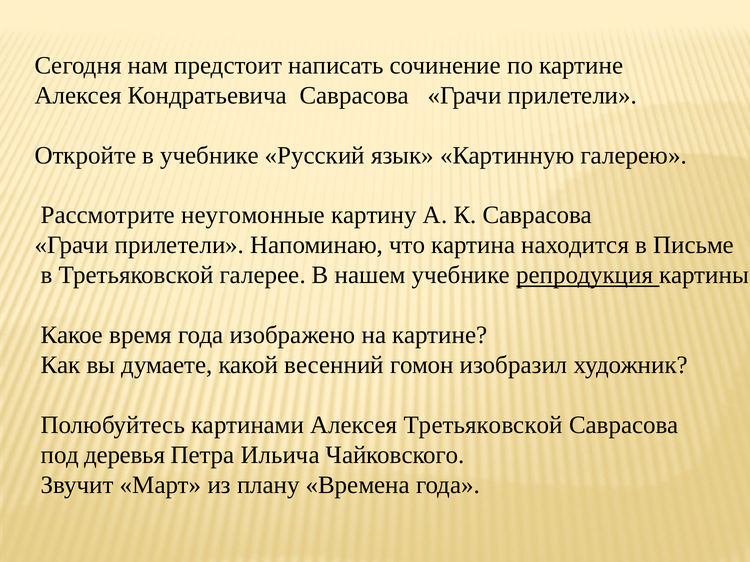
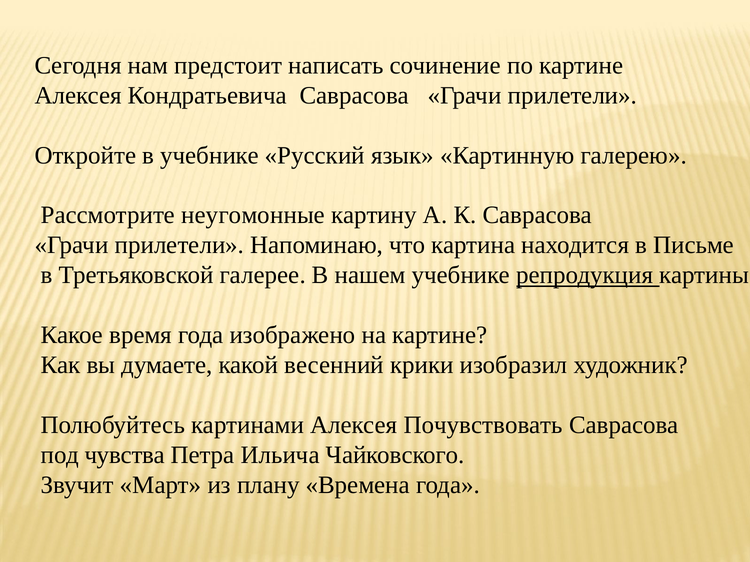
гомон: гомон -> крики (422, 365)
Алексея Третьяковской: Третьяковской -> Почувствовать (483, 425)
деревья: деревья -> чувства (125, 455)
